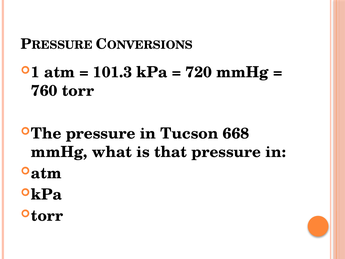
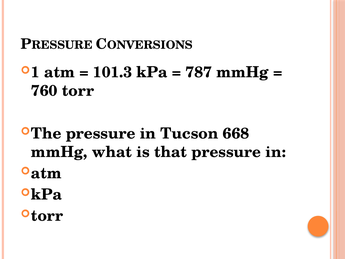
720: 720 -> 787 (199, 72)
